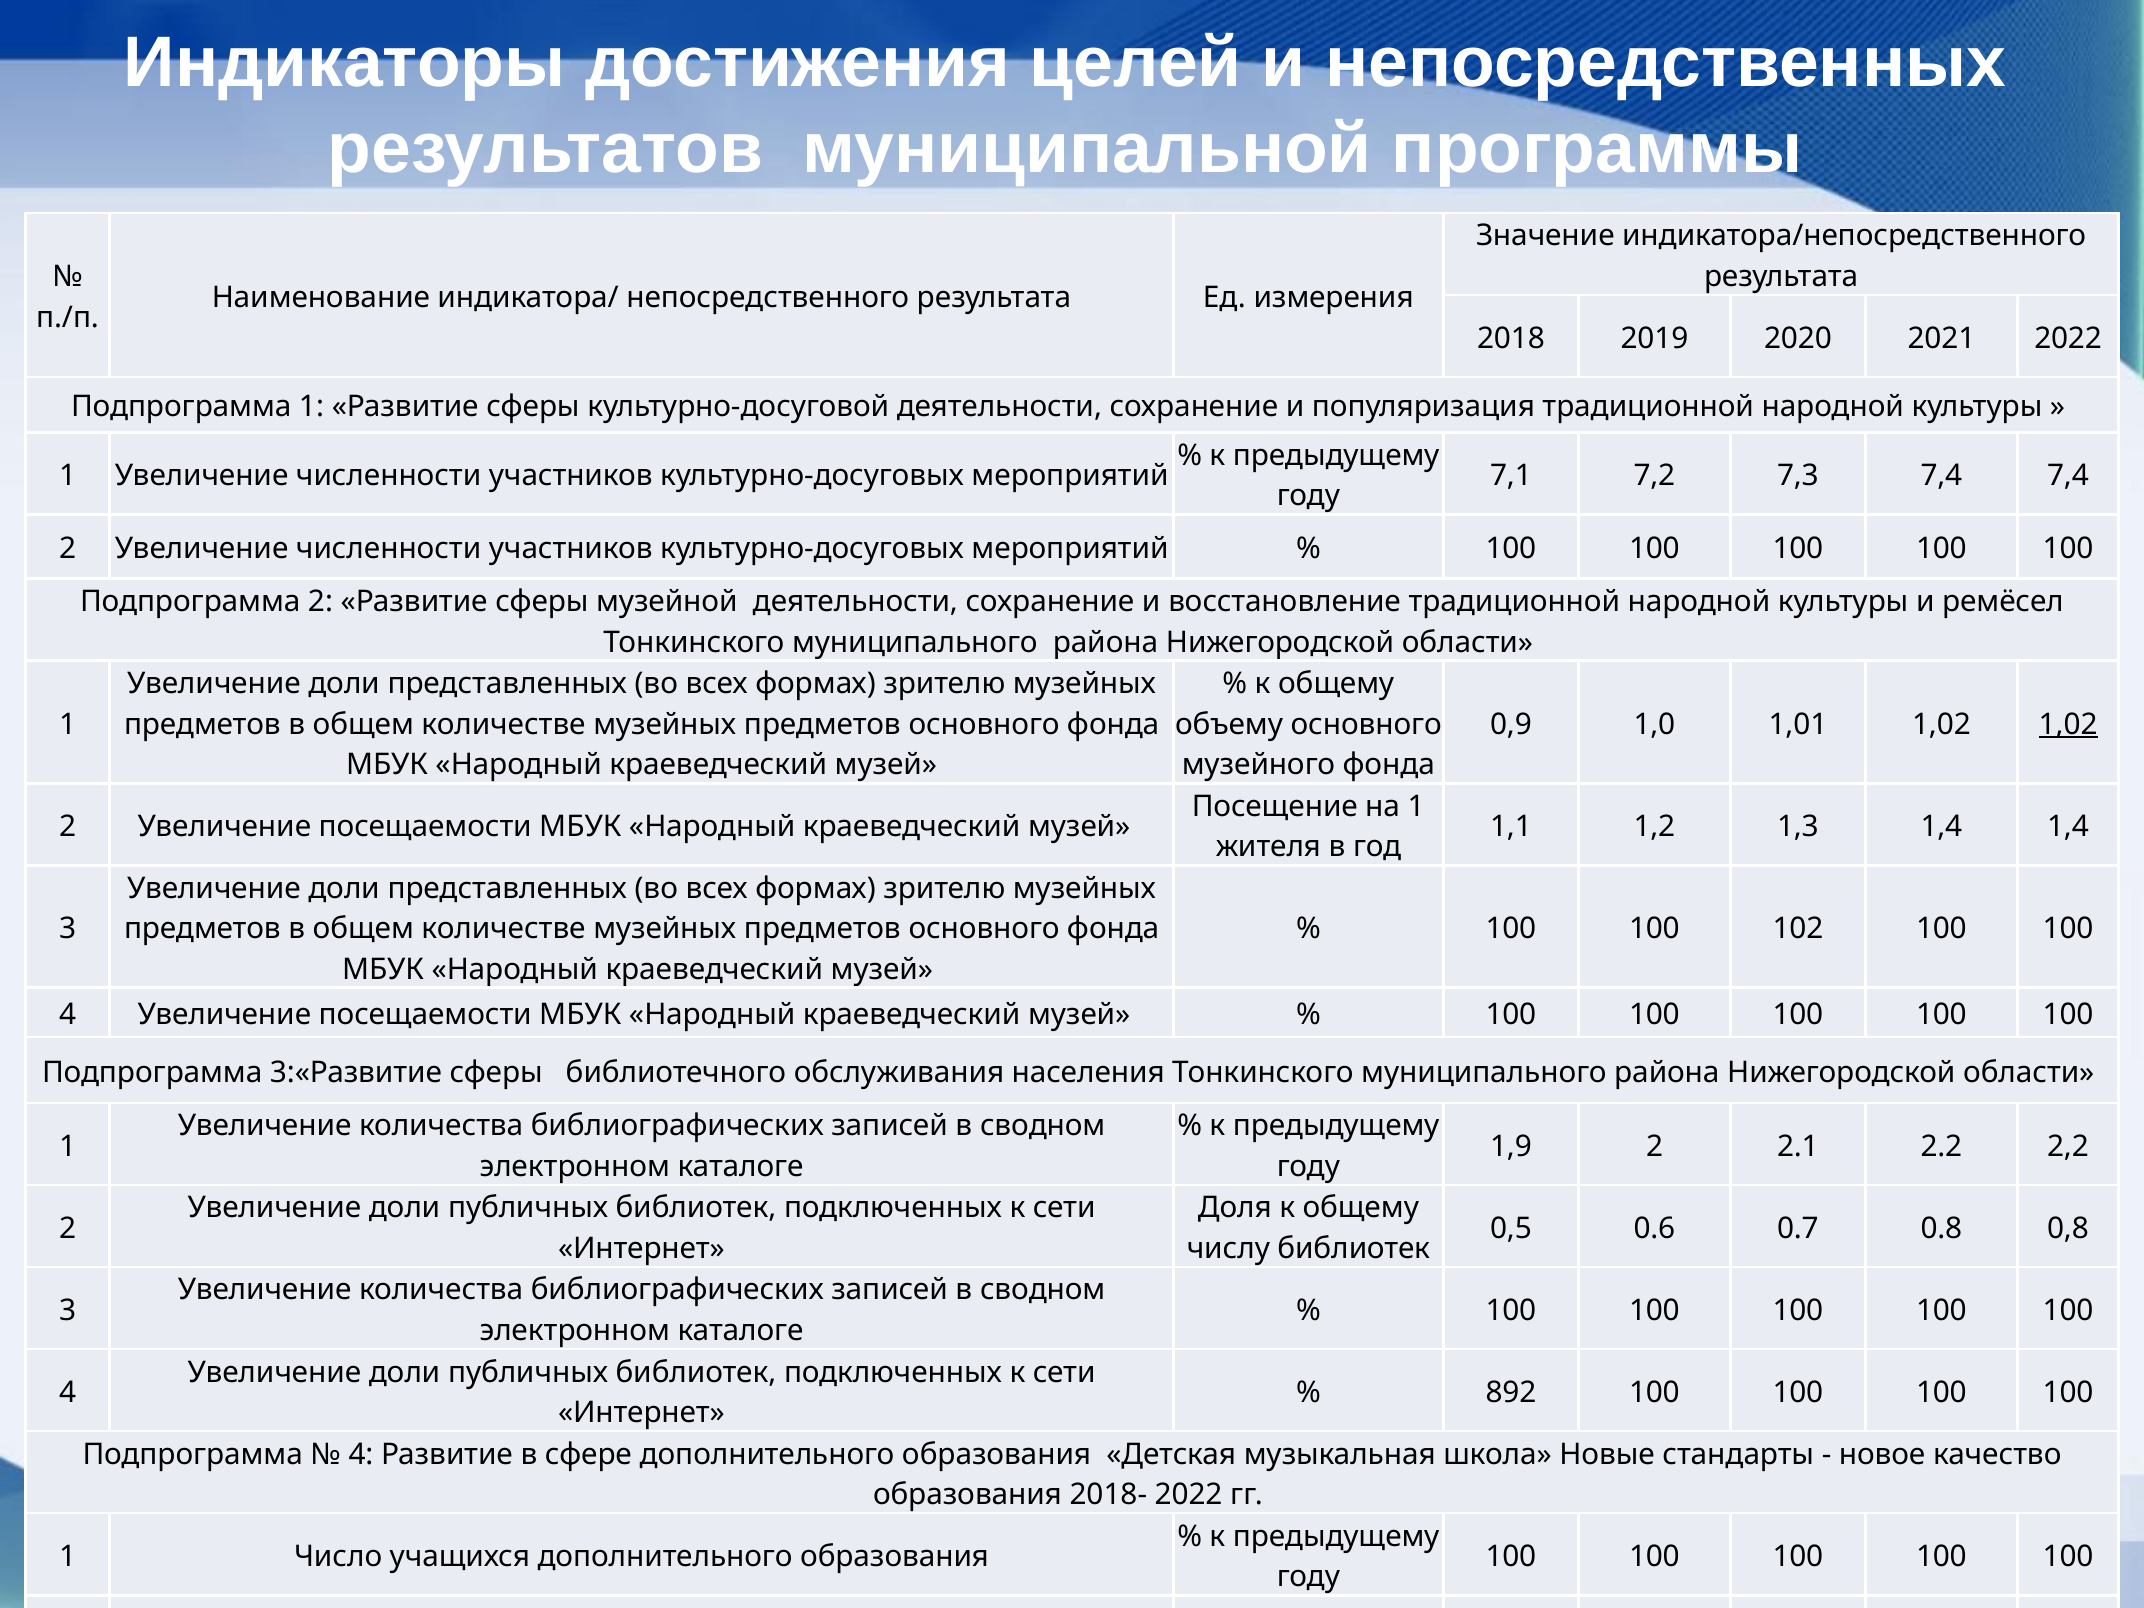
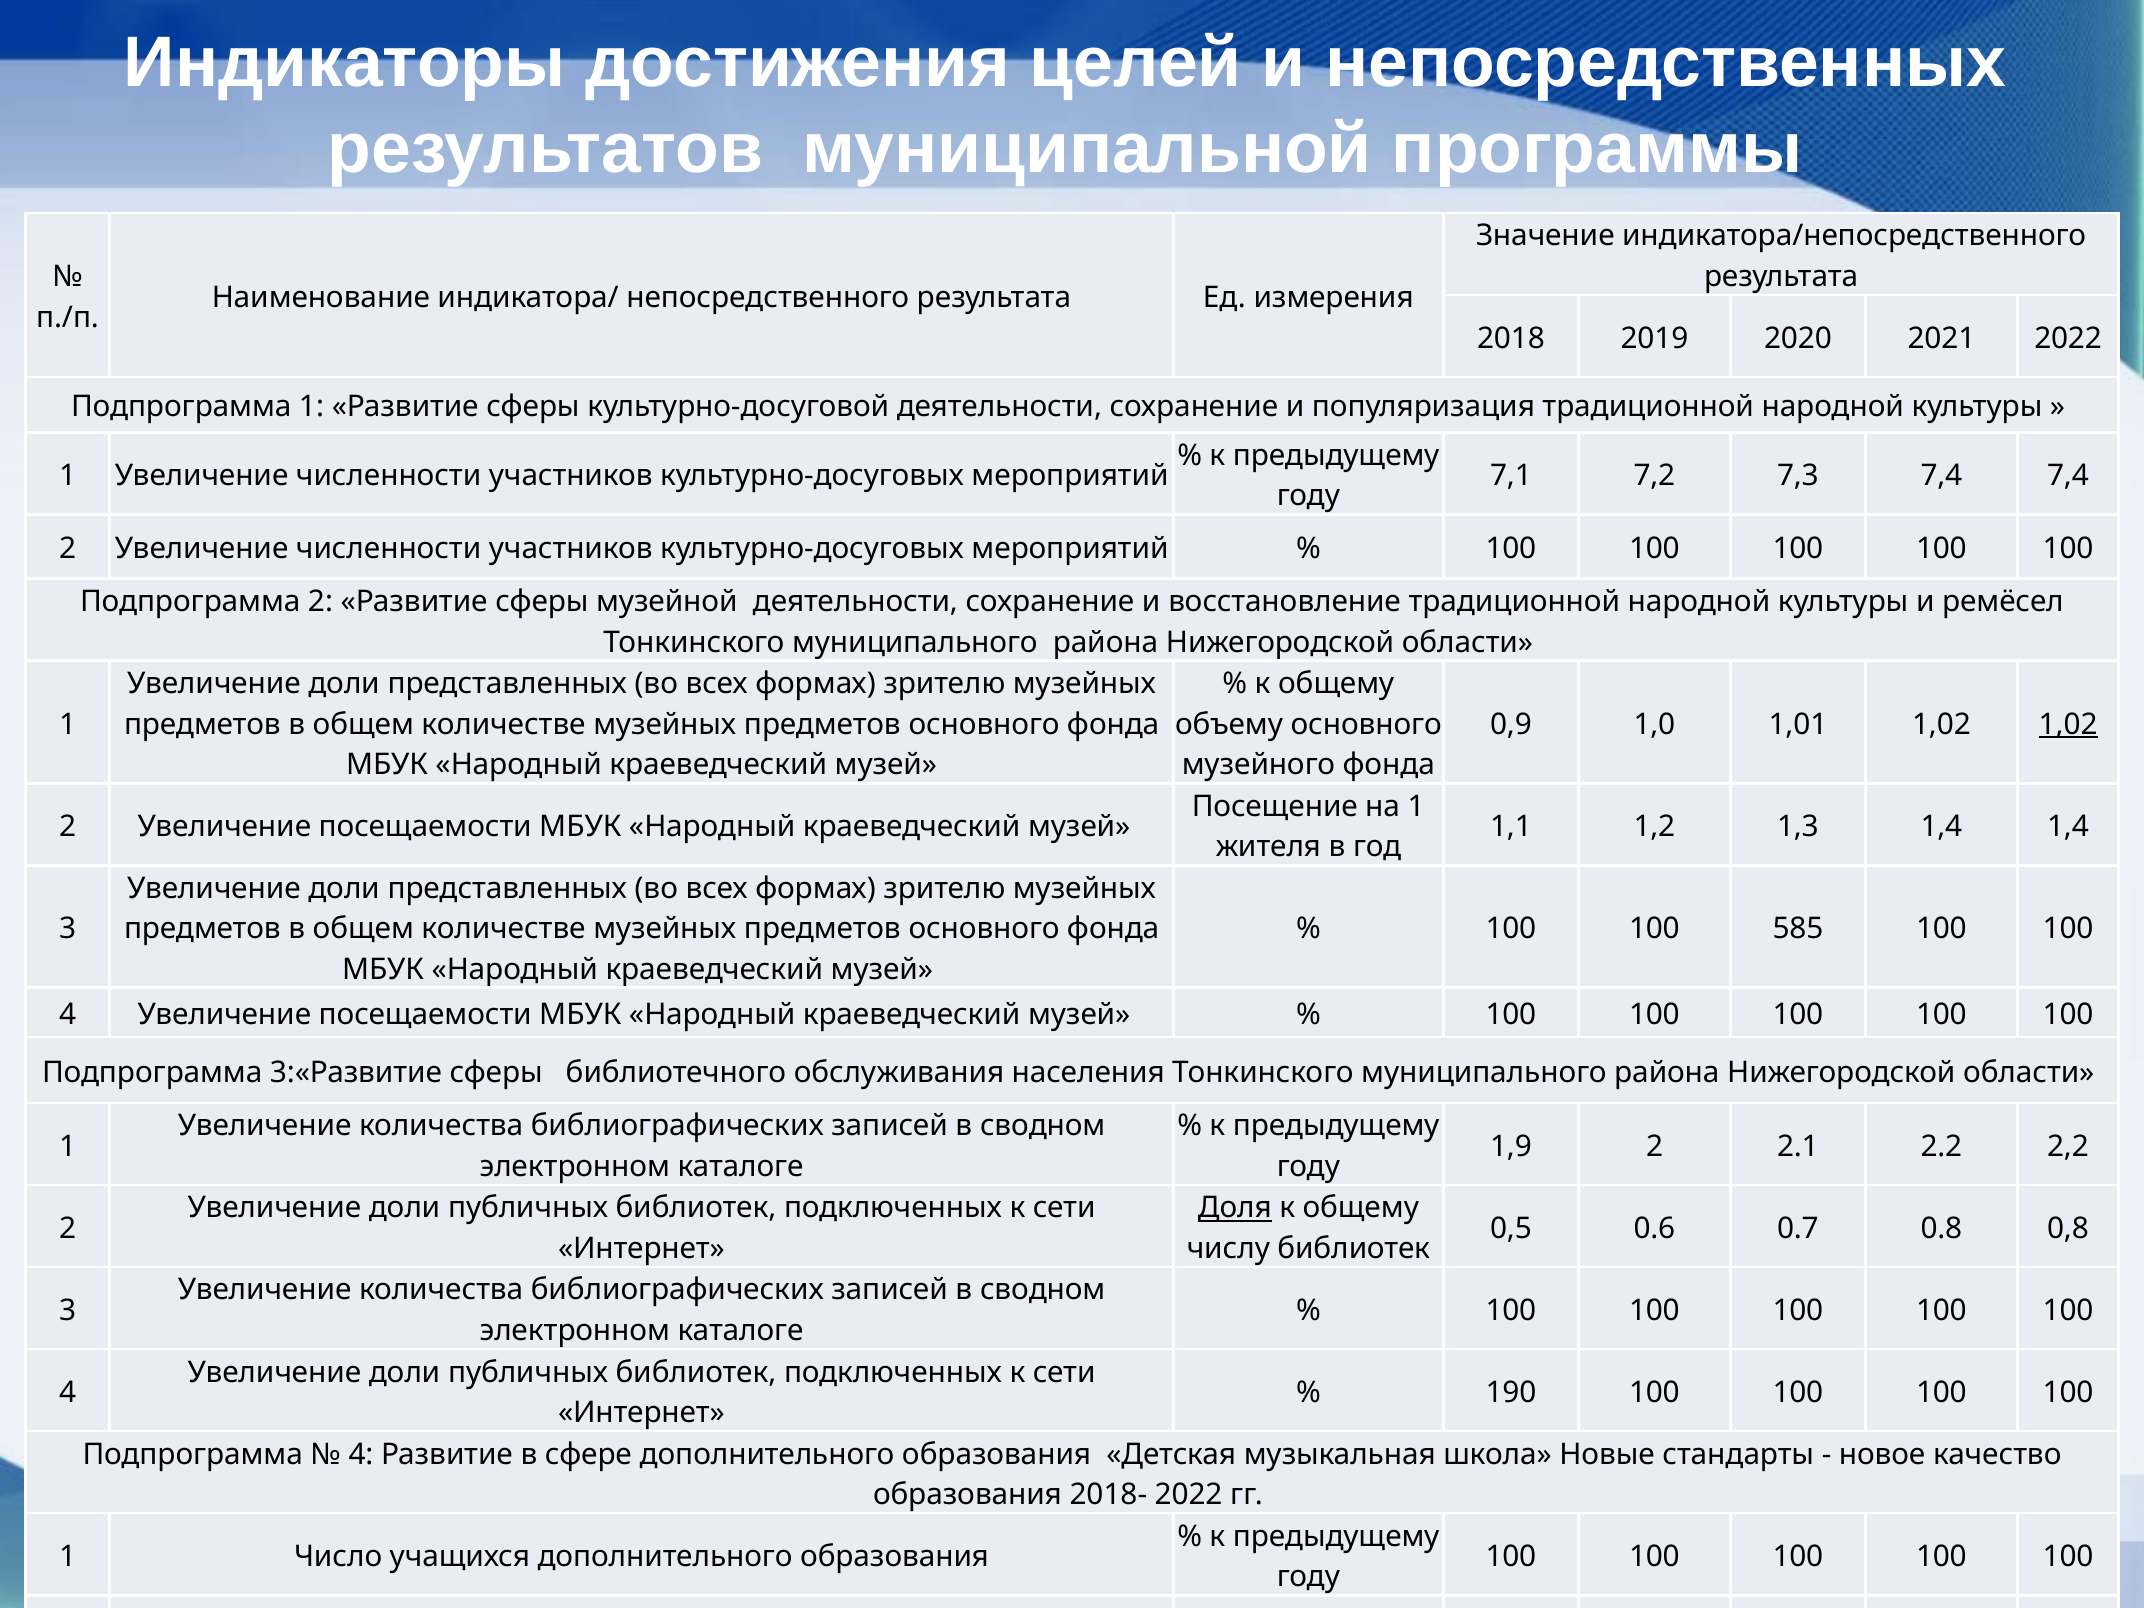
102: 102 -> 585 (1798, 929)
Доля underline: none -> present (1235, 1208)
892: 892 -> 190 (1511, 1392)
